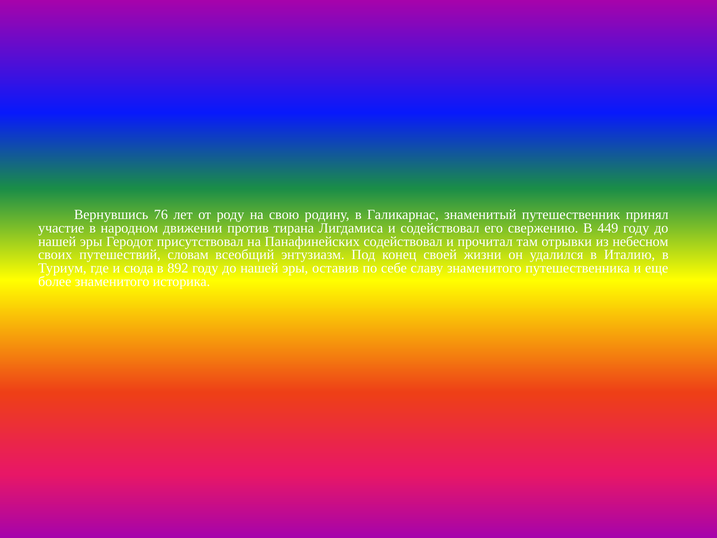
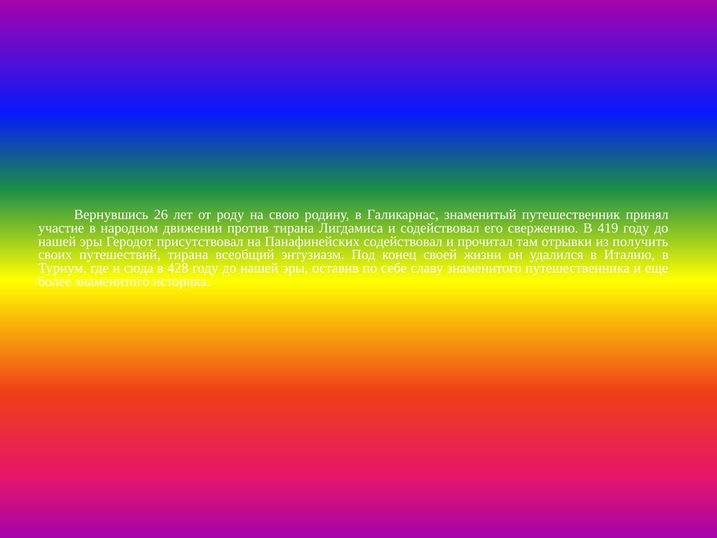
76: 76 -> 26 (161, 215)
449: 449 -> 419 (608, 228)
небесном: небесном -> получить (640, 241)
путешествий словам: словам -> тирана (188, 255)
892: 892 -> 428 (178, 268)
